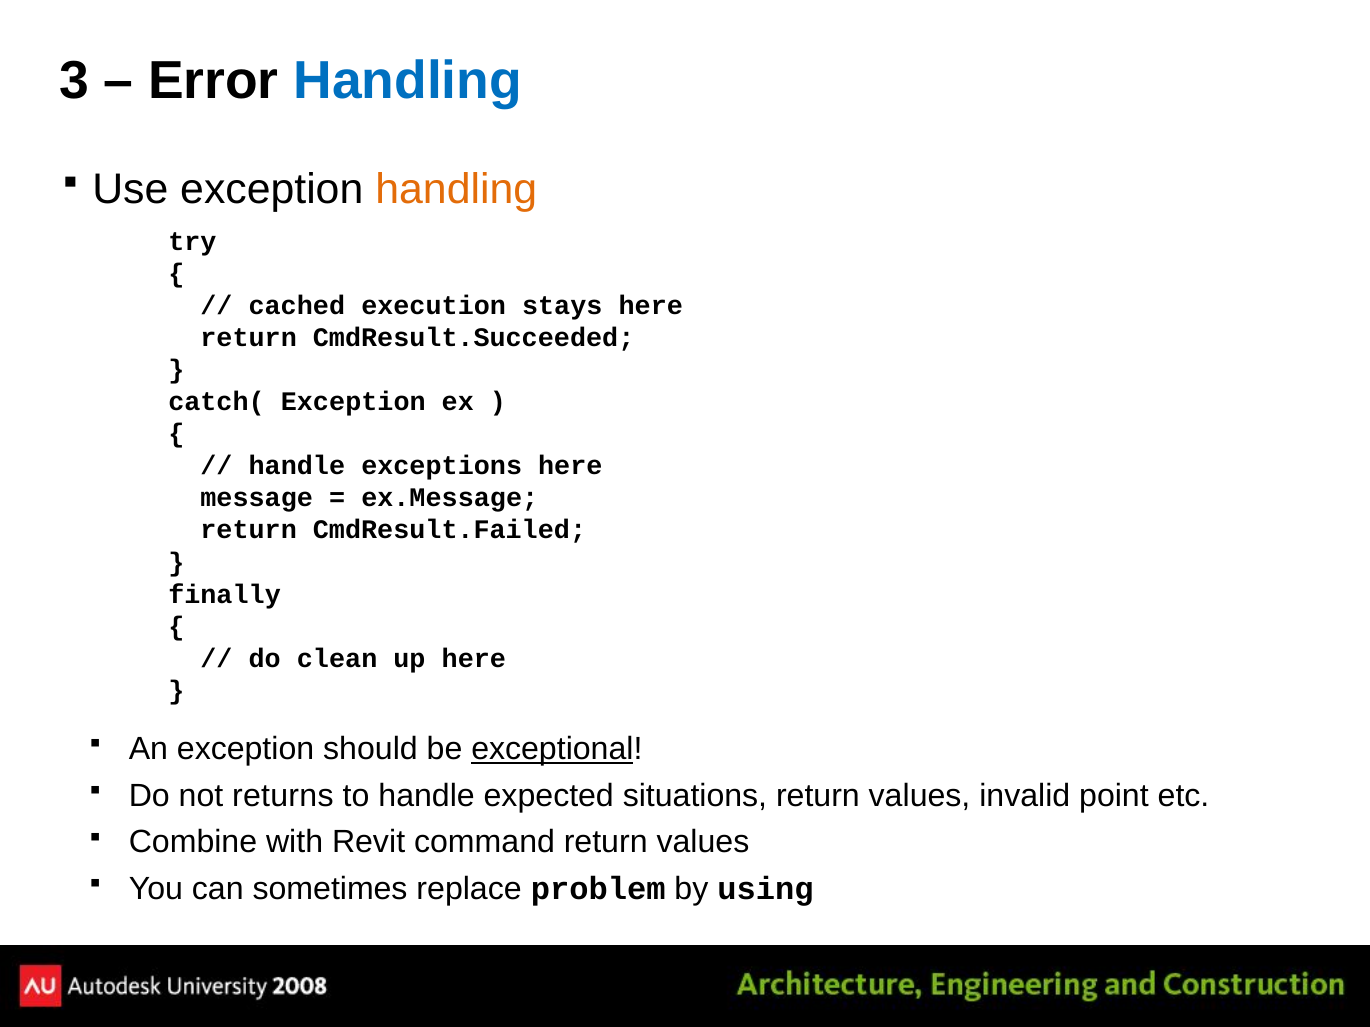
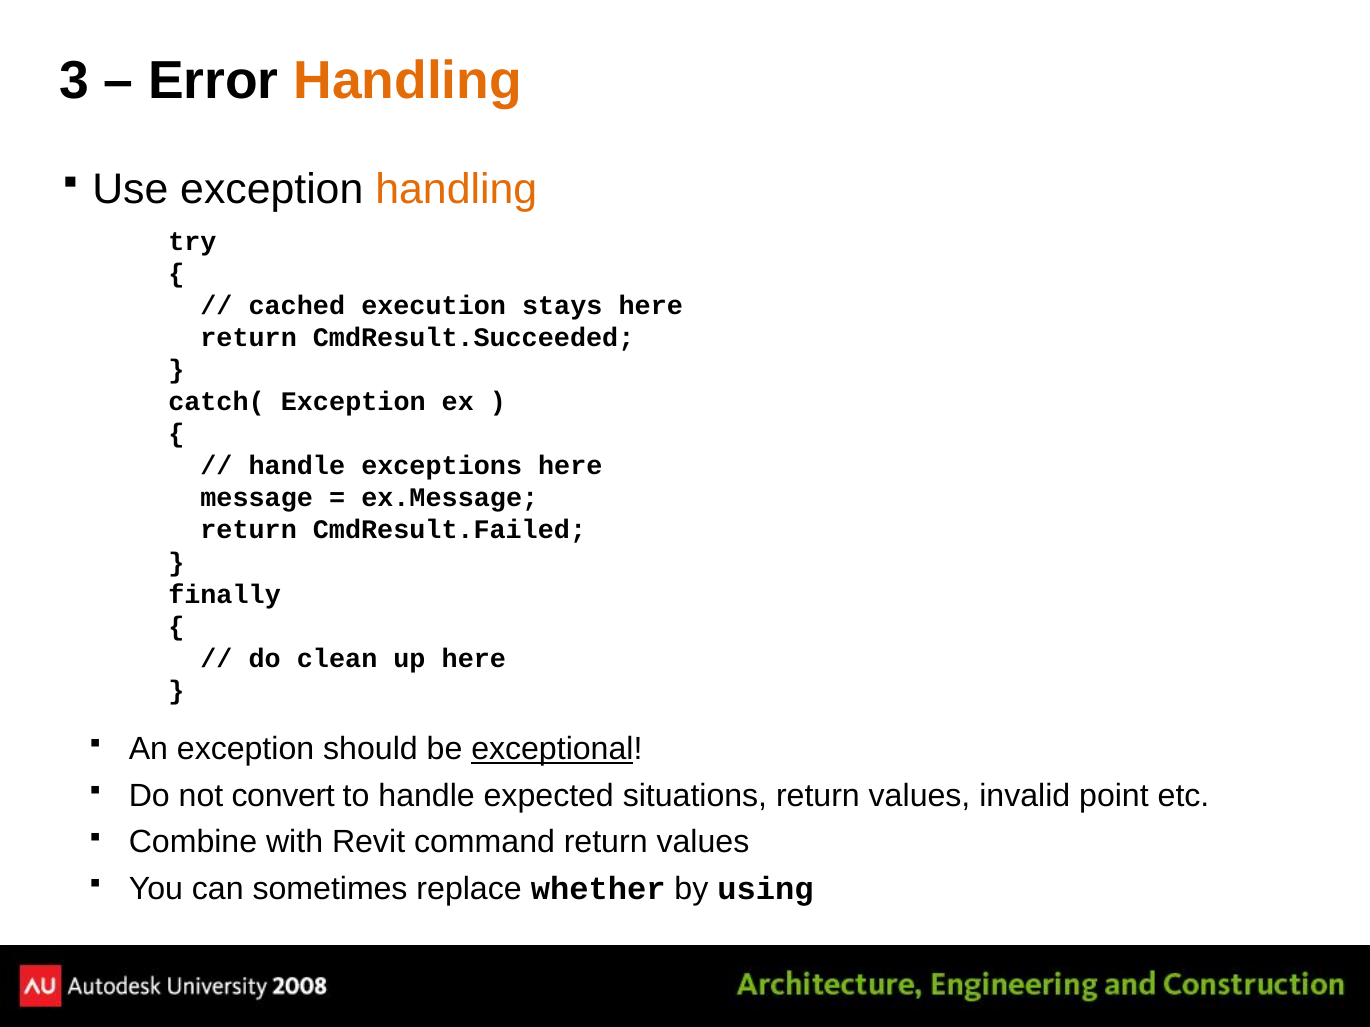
Handling colour: blue -> orange (408, 81)
returns: returns -> convert (283, 796)
problem: problem -> whether (598, 889)
